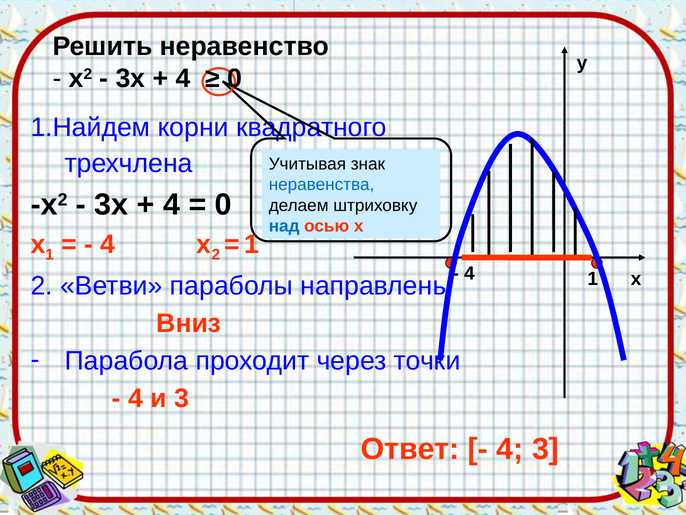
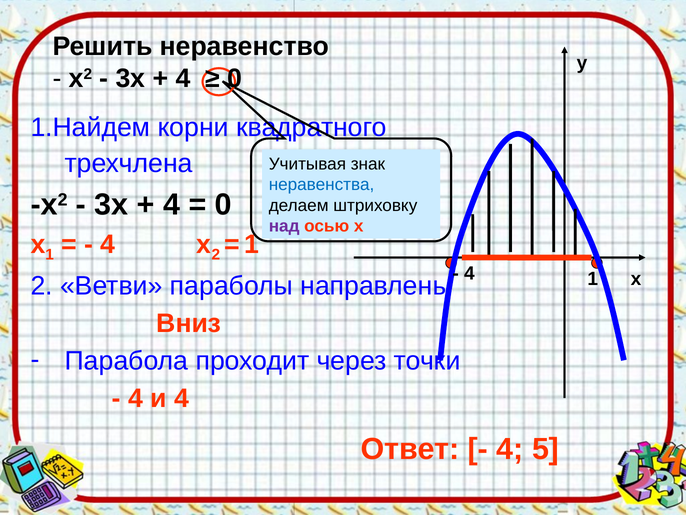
над colour: blue -> purple (284, 226)
и 3: 3 -> 4 (181, 398)
4 3: 3 -> 5 (546, 449)
